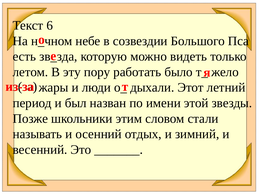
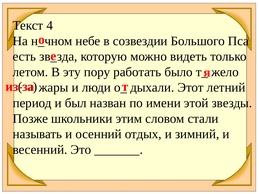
6: 6 -> 4 (50, 25)
